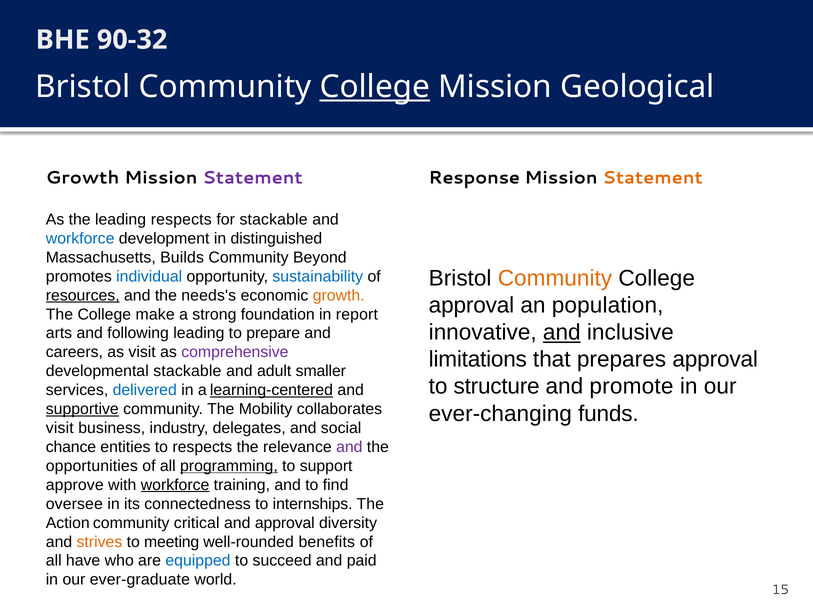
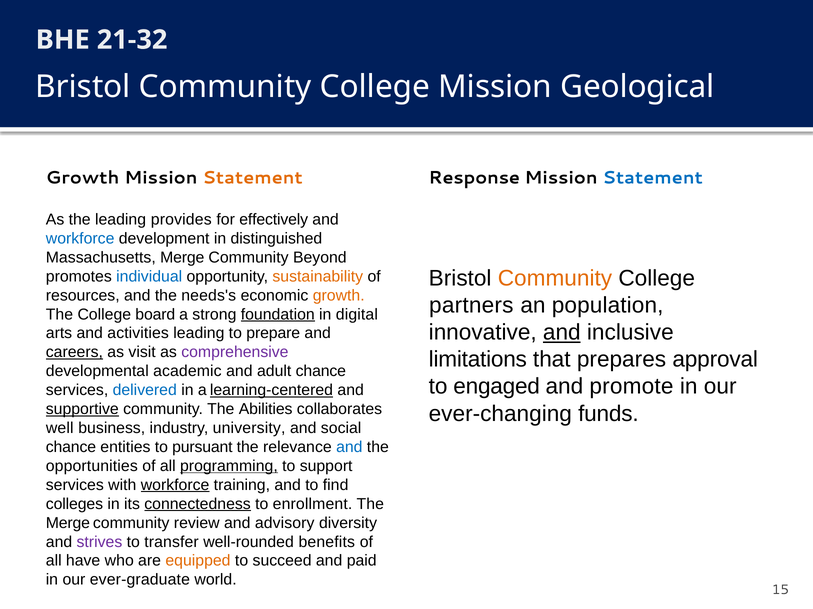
90-32: 90-32 -> 21-32 (132, 40)
College underline: present -> none (375, 87)
Statement colour: purple -> orange (253, 178)
Statement colour: orange -> blue (653, 178)
leading respects: respects -> provides (181, 220)
for stackable: stackable -> effectively (274, 220)
Massachusetts Builds: Builds -> Merge (182, 258)
sustainability colour: blue -> orange (318, 277)
resources underline: present -> none (83, 296)
approval: approval -> partners (471, 306)
make: make -> board (155, 315)
foundation underline: none -> present (278, 315)
report: report -> digital (357, 315)
following: following -> activities (138, 334)
careers underline: none -> present (74, 353)
developmental stackable: stackable -> academic (187, 372)
adult smaller: smaller -> chance (321, 372)
structure: structure -> engaged (497, 387)
Mobility: Mobility -> Abilities (266, 410)
visit: visit -> well (60, 429)
delegates: delegates -> university (249, 429)
to respects: respects -> pursuant (202, 448)
and colour: purple -> blue (349, 448)
approve: approve -> services (75, 486)
oversee: oversee -> colleges (74, 505)
connectedness underline: none -> present (198, 505)
internships: internships -> enrollment (313, 505)
Action: Action -> Merge (68, 523)
critical: critical -> review (197, 523)
and approval: approval -> advisory (285, 523)
strives colour: orange -> purple (99, 542)
meeting: meeting -> transfer (172, 542)
equipped colour: blue -> orange (198, 561)
